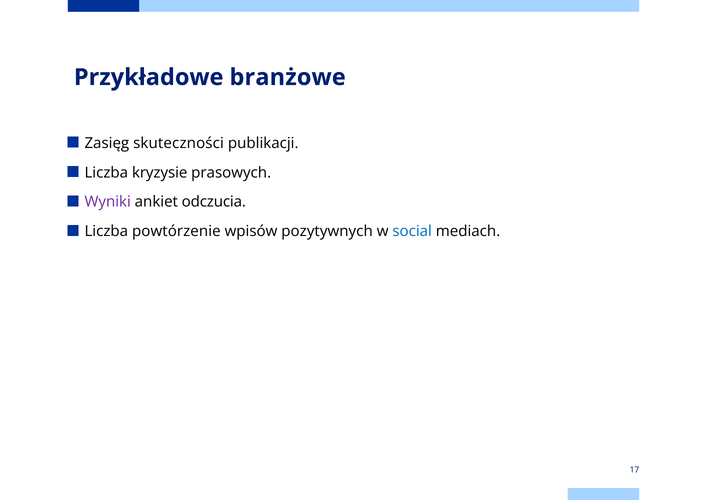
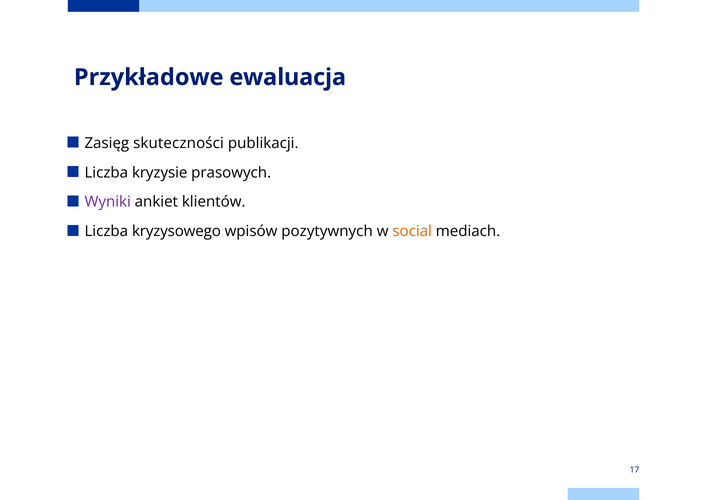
branżowe: branżowe -> ewaluacja (288, 77)
odczucia: odczucia -> klientów (214, 202)
powtórzenie: powtórzenie -> kryzysowego (176, 231)
social colour: blue -> orange (412, 231)
